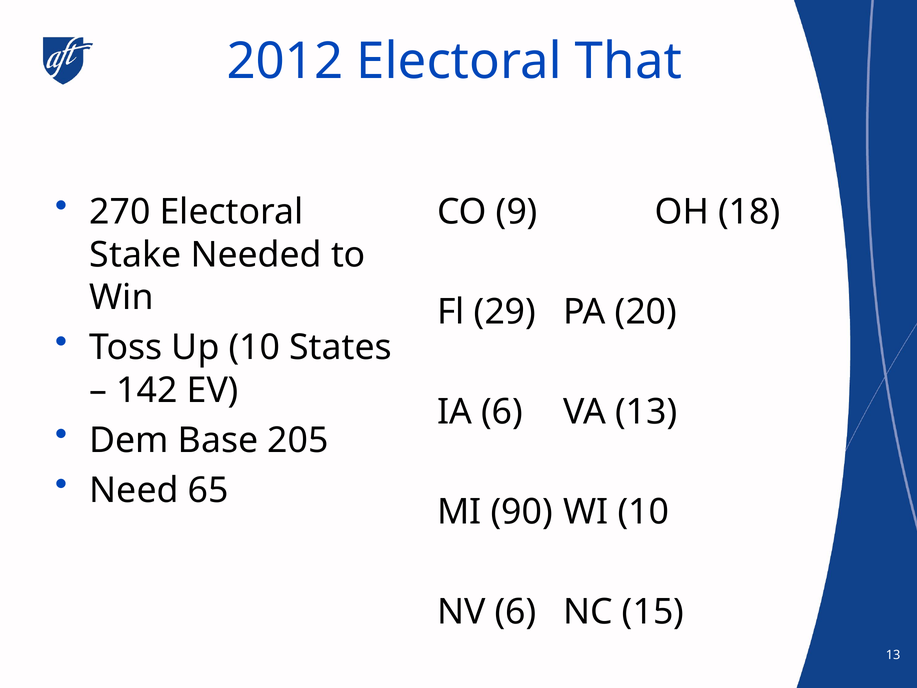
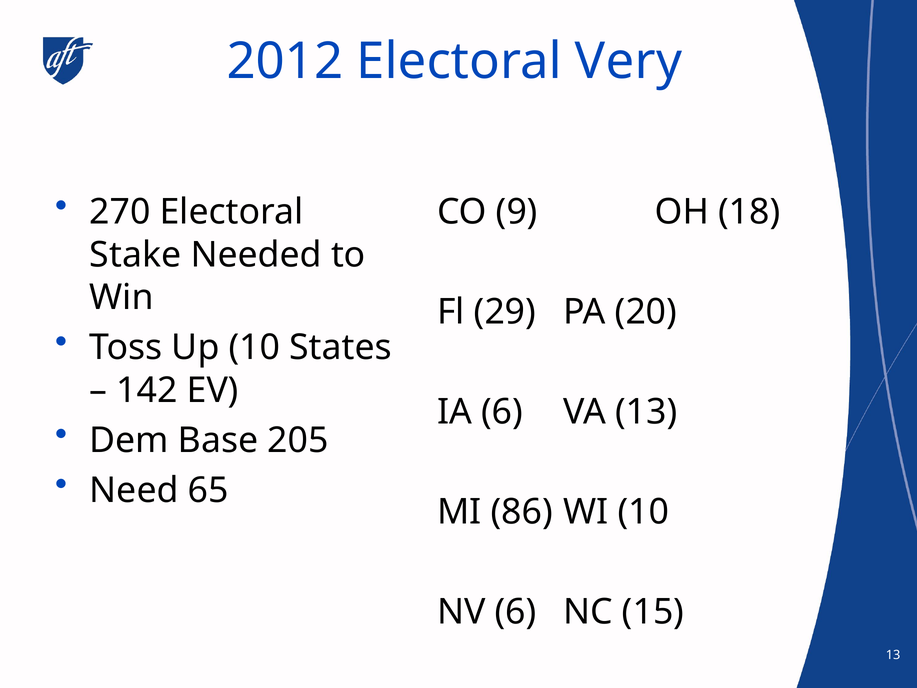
That: That -> Very (629, 62)
90: 90 -> 86 (522, 512)
